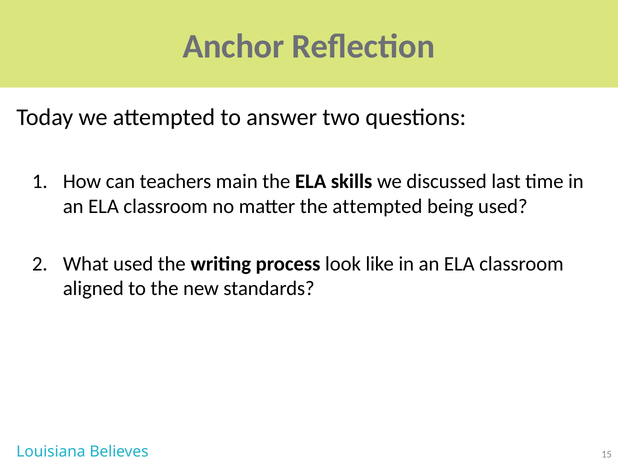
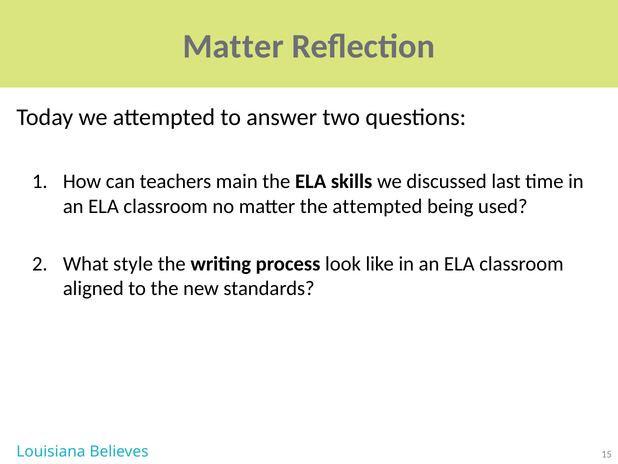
Anchor: Anchor -> Matter (233, 46)
What used: used -> style (133, 264)
